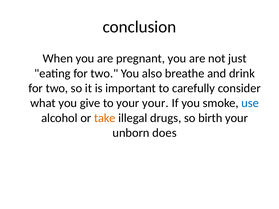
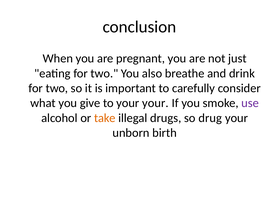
use colour: blue -> purple (250, 103)
birth: birth -> drug (210, 118)
does: does -> birth (165, 133)
